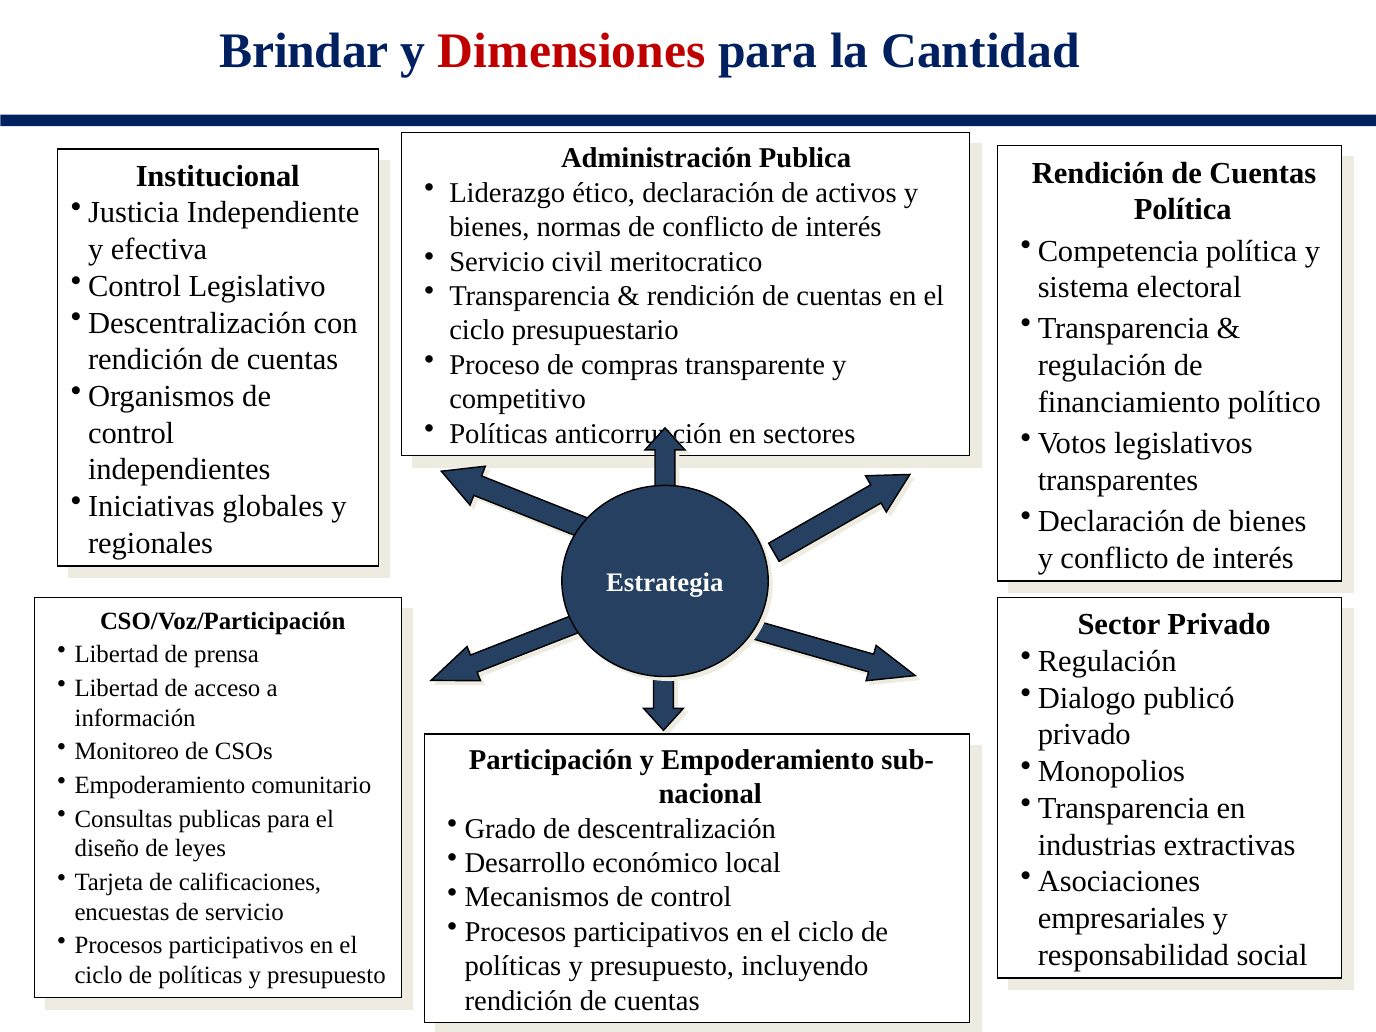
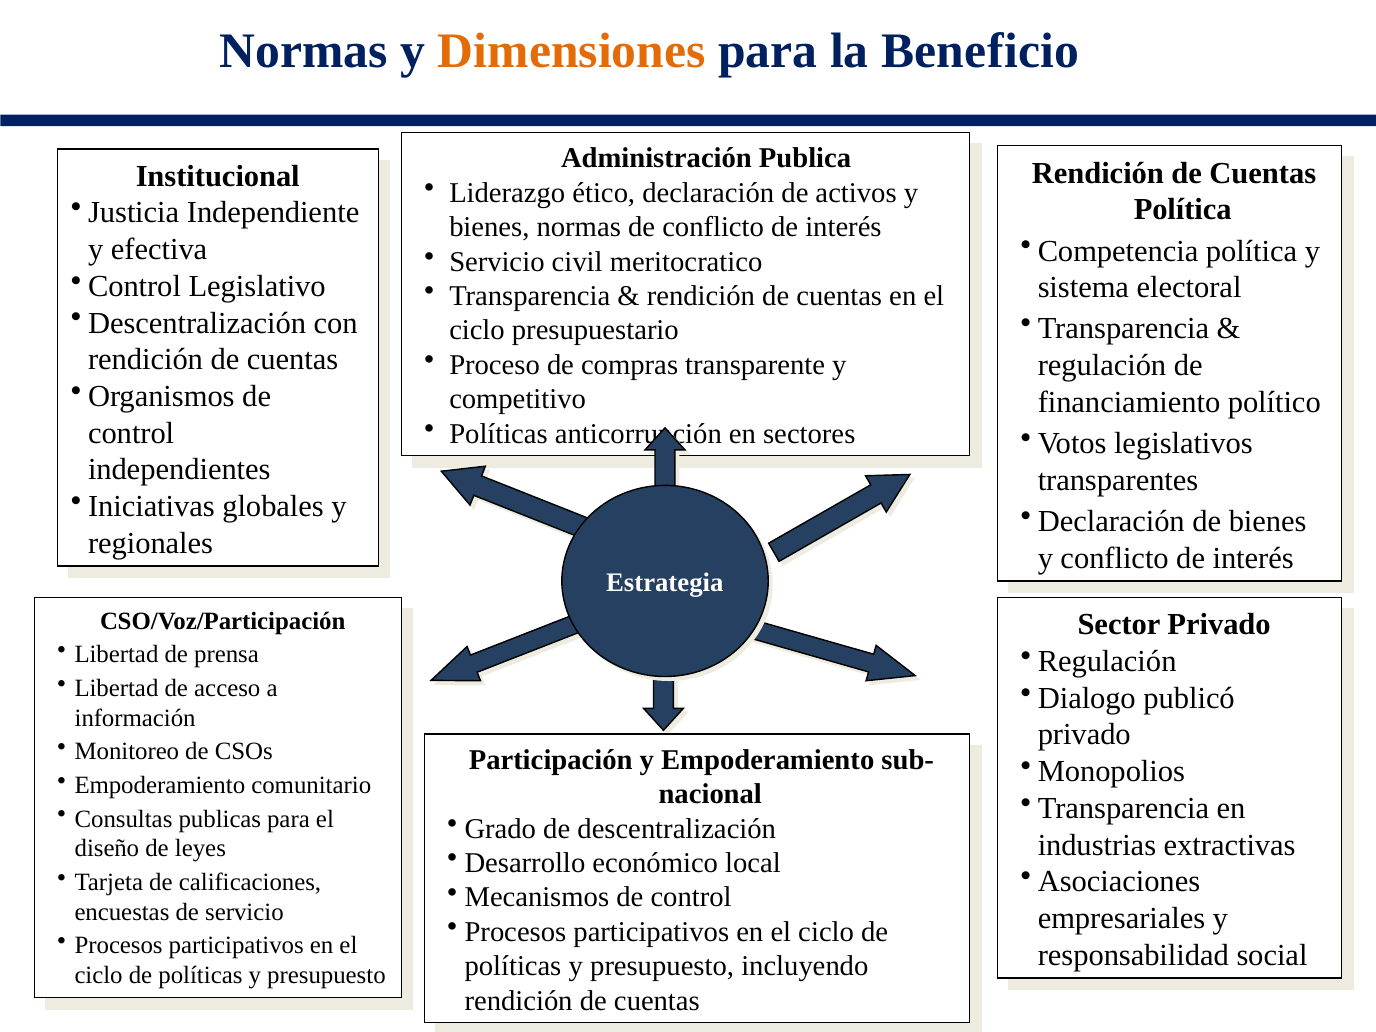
Brindar: Brindar -> Normas (304, 51)
Dimensiones colour: red -> orange (572, 51)
Cantidad: Cantidad -> Beneficio (980, 51)
